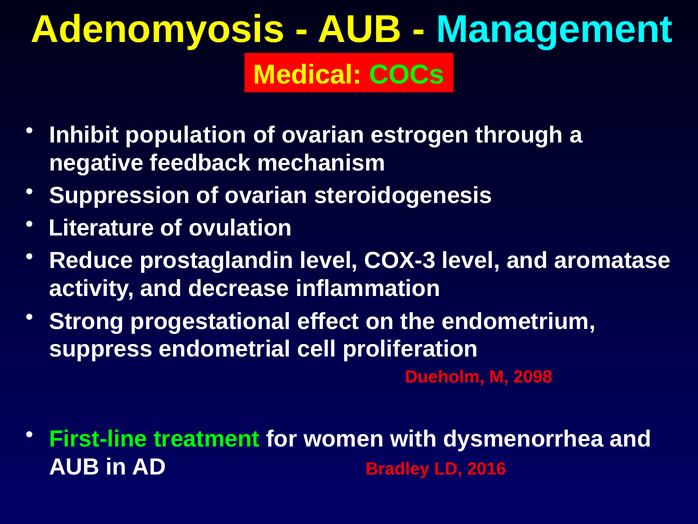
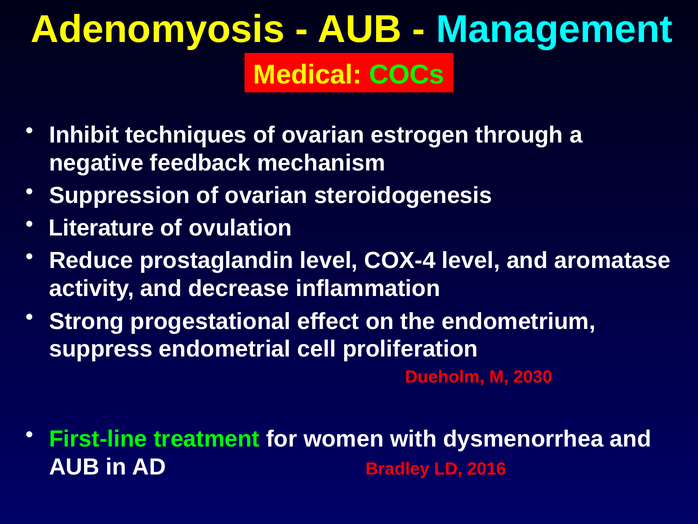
population: population -> techniques (186, 135)
COX-3: COX-3 -> COX-4 (400, 261)
2098: 2098 -> 2030 (533, 376)
